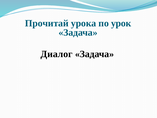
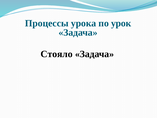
Прочитай: Прочитай -> Процессы (47, 23)
Диалог: Диалог -> Стояло (57, 54)
